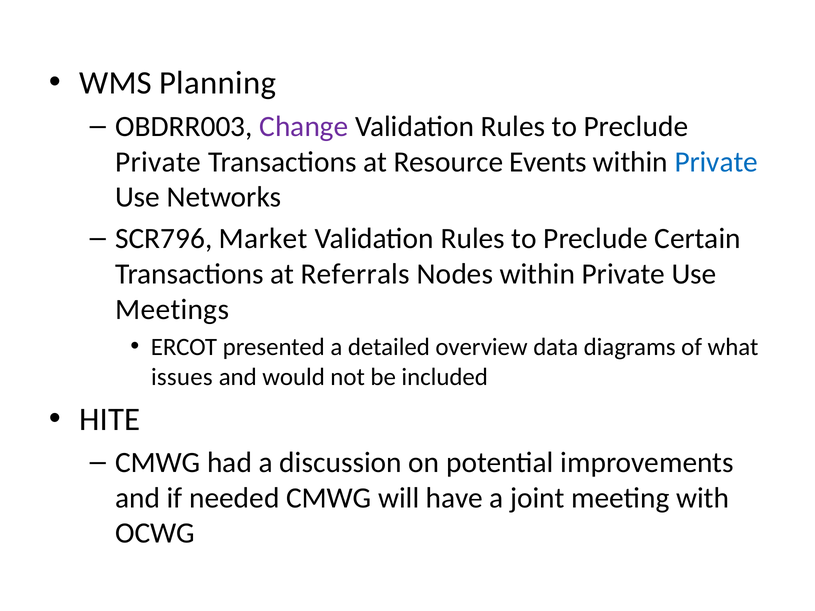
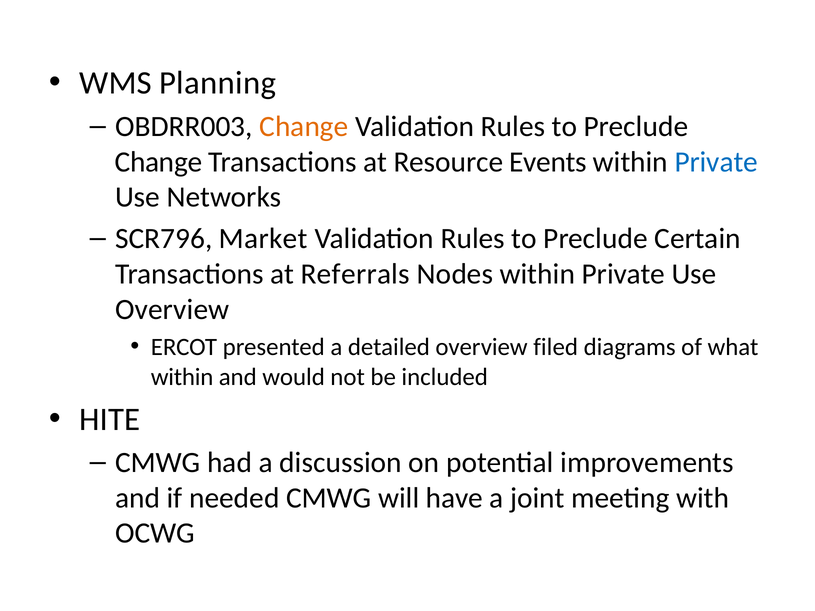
Change colour: purple -> orange (304, 127)
Private: Private -> Change (158, 162)
Meetings: Meetings -> Overview (172, 309)
data: data -> filed (556, 347)
issues: issues -> within (182, 377)
